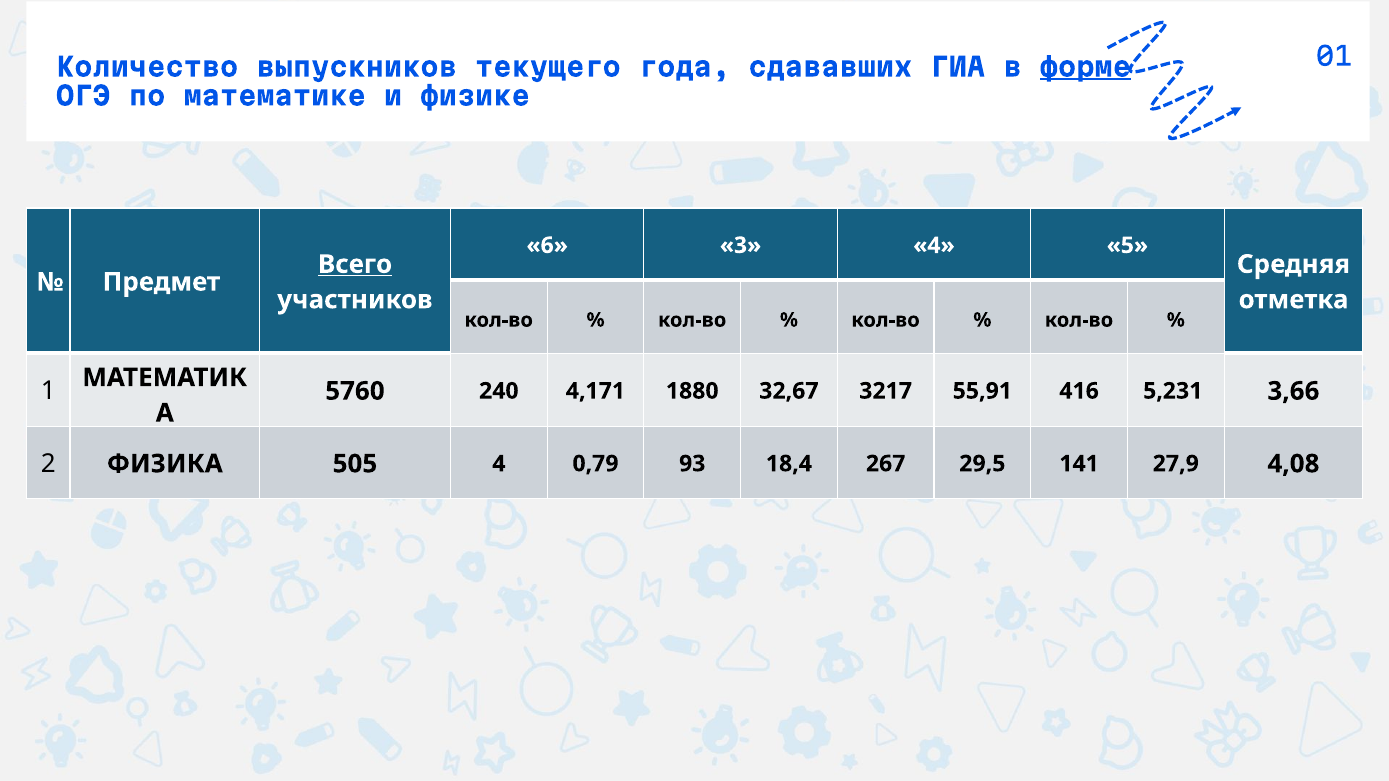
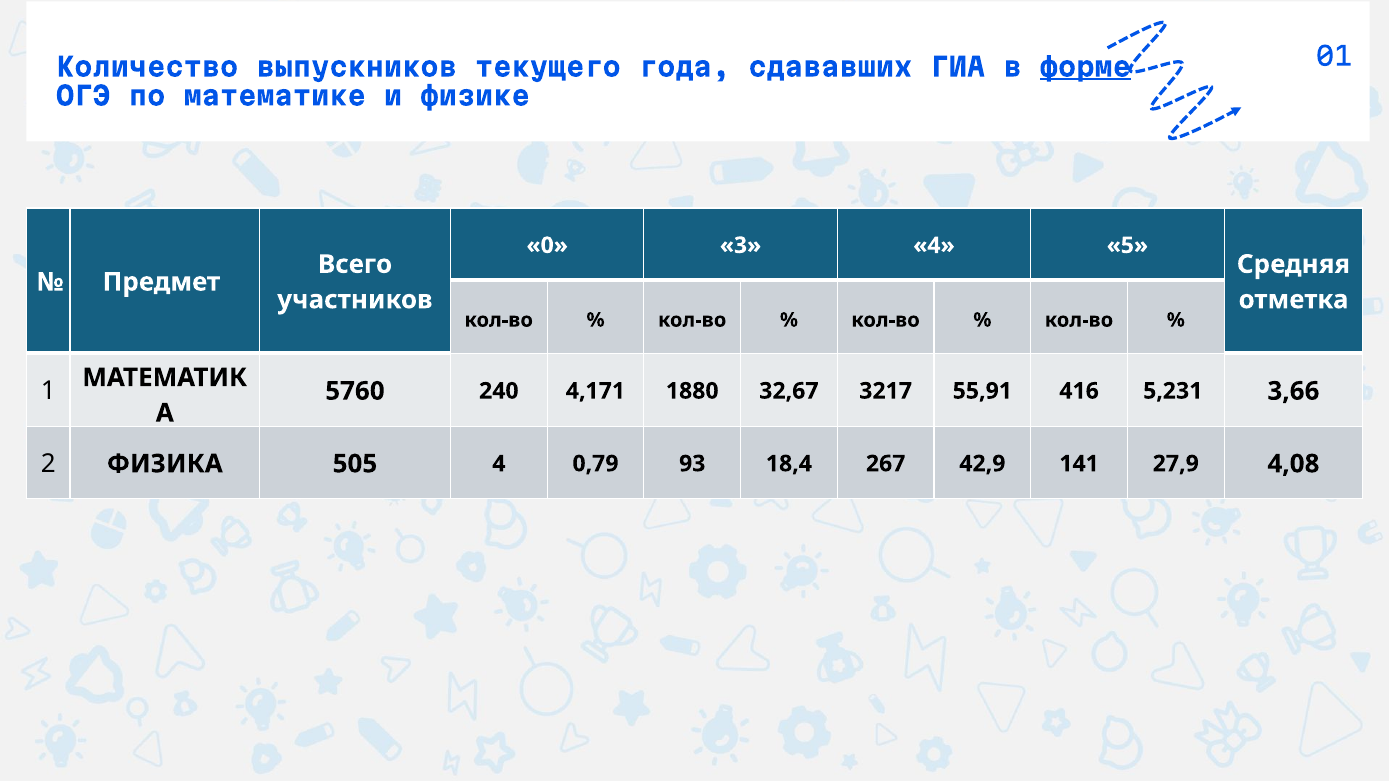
6: 6 -> 0 (547, 246)
Всего underline: present -> none (355, 264)
29,5: 29,5 -> 42,9 (982, 464)
